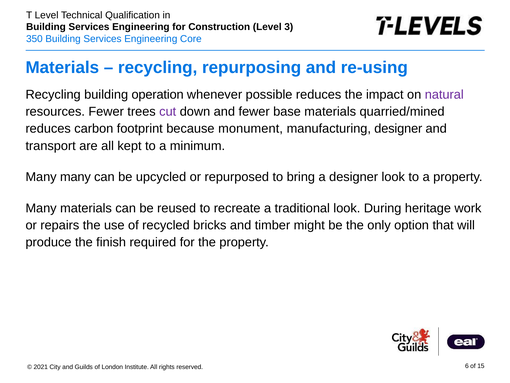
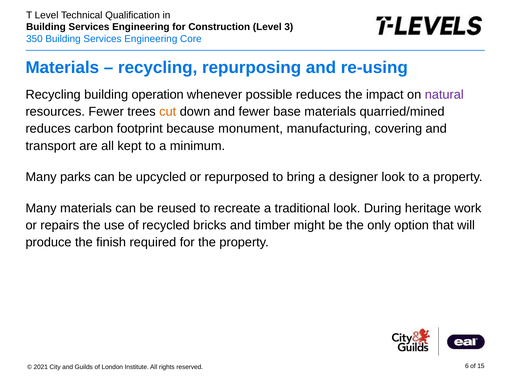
cut colour: purple -> orange (168, 112)
manufacturing designer: designer -> covering (398, 129)
Many many: many -> parks (75, 177)
